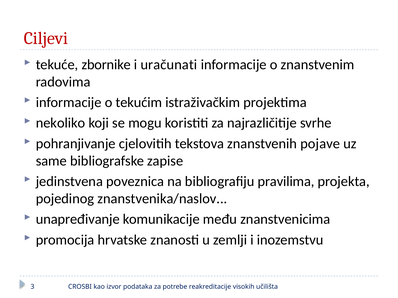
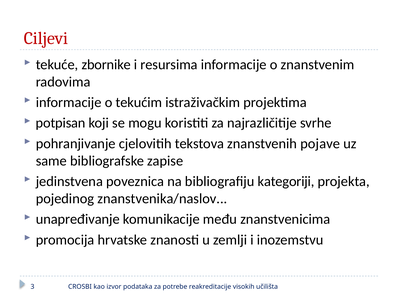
uračunati: uračunati -> resursima (169, 65)
nekoliko: nekoliko -> potpisan (61, 123)
pravilima: pravilima -> kategoriji (286, 182)
